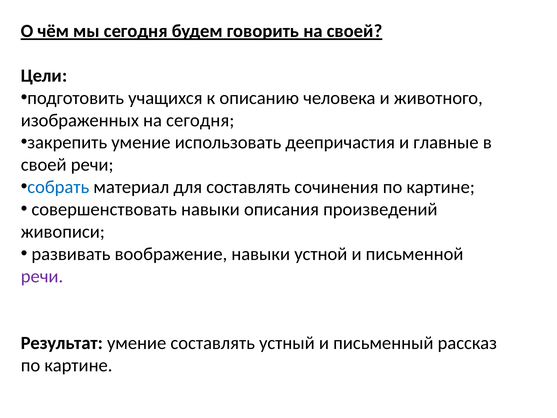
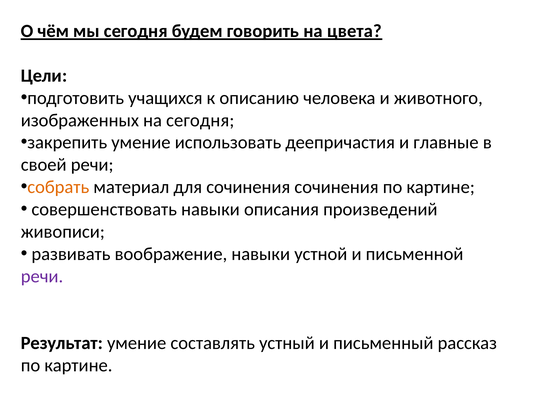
на своей: своей -> цвета (354, 31)
собрать colour: blue -> orange (58, 187)
для составлять: составлять -> сочинения (248, 187)
